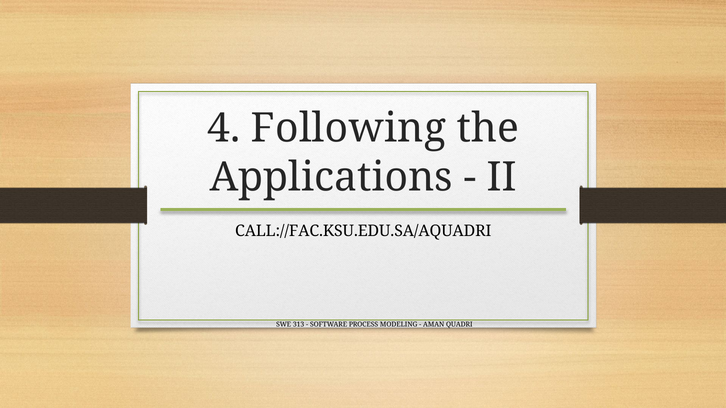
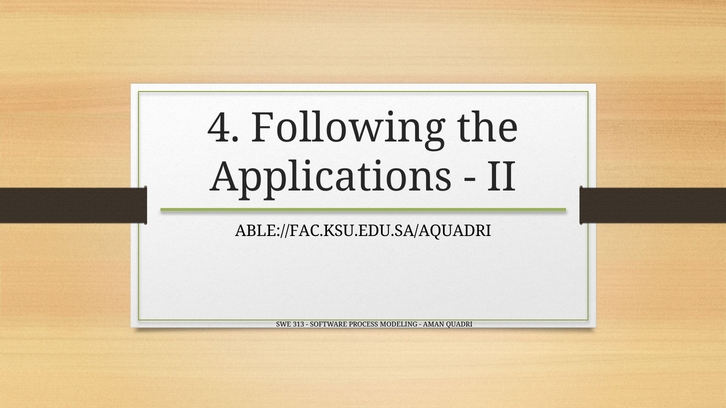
CALL://FAC.KSU.EDU.SA/AQUADRI: CALL://FAC.KSU.EDU.SA/AQUADRI -> ABLE://FAC.KSU.EDU.SA/AQUADRI (363, 231)
